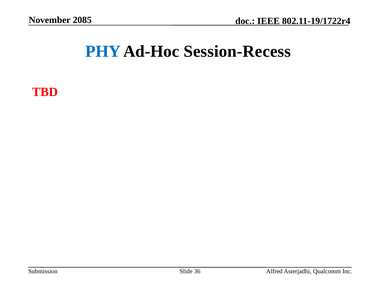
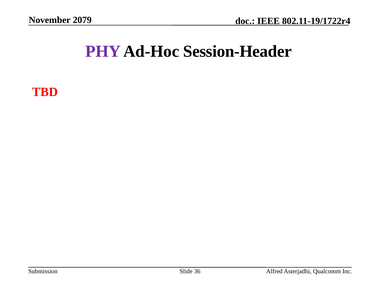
2085: 2085 -> 2079 (82, 20)
PHY colour: blue -> purple (103, 51)
Session-Recess: Session-Recess -> Session-Header (237, 51)
